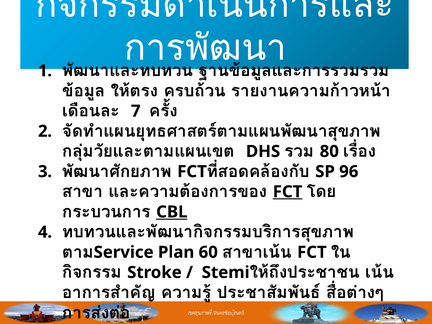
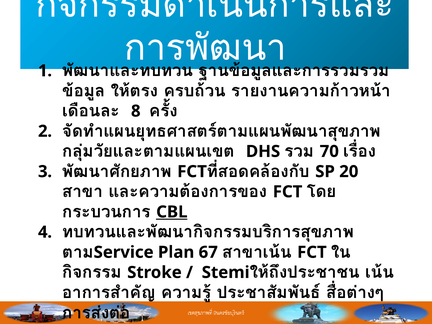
7: 7 -> 8 (136, 111)
80: 80 -> 70 (329, 151)
96: 96 -> 20 (349, 172)
FCT underline: present -> none (288, 192)
60: 60 -> 67 (208, 252)
